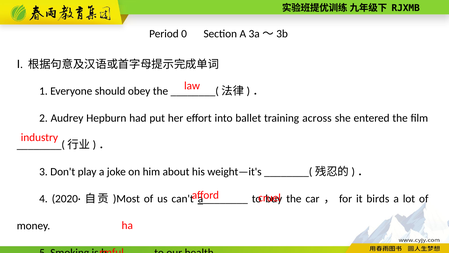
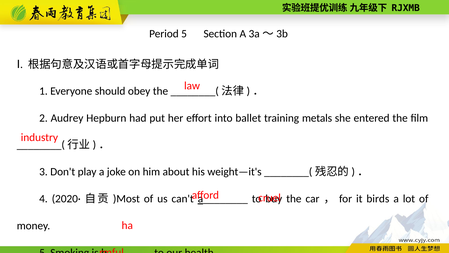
Period 0: 0 -> 5 (184, 34)
across: across -> metals (317, 118)
